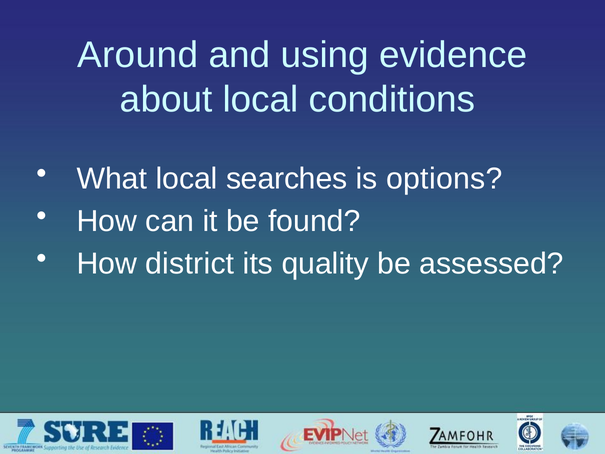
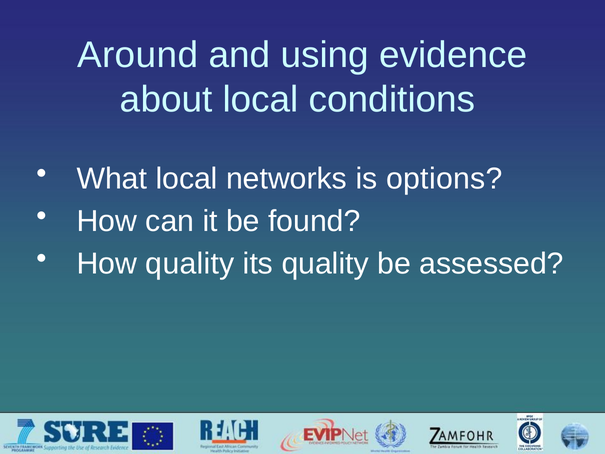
searches: searches -> networks (287, 179)
How district: district -> quality (190, 263)
